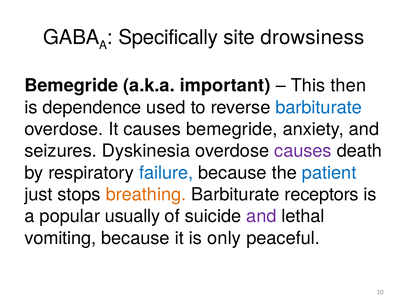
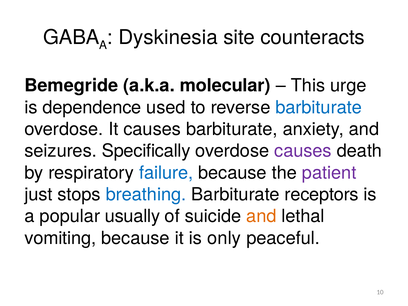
Specifically: Specifically -> Dyskinesia (168, 37)
drowsiness: drowsiness -> counteracts (313, 37)
important: important -> molecular (225, 86)
then: then -> urge (348, 86)
causes bemegride: bemegride -> barbiturate (232, 129)
Dyskinesia: Dyskinesia -> Specifically (146, 151)
patient colour: blue -> purple (329, 173)
breathing colour: orange -> blue (146, 195)
and colour: purple -> orange (261, 216)
